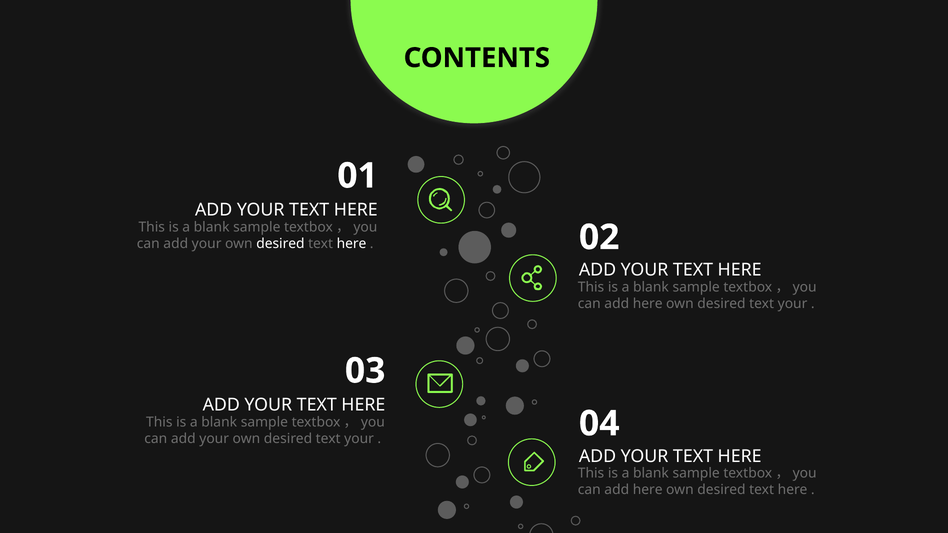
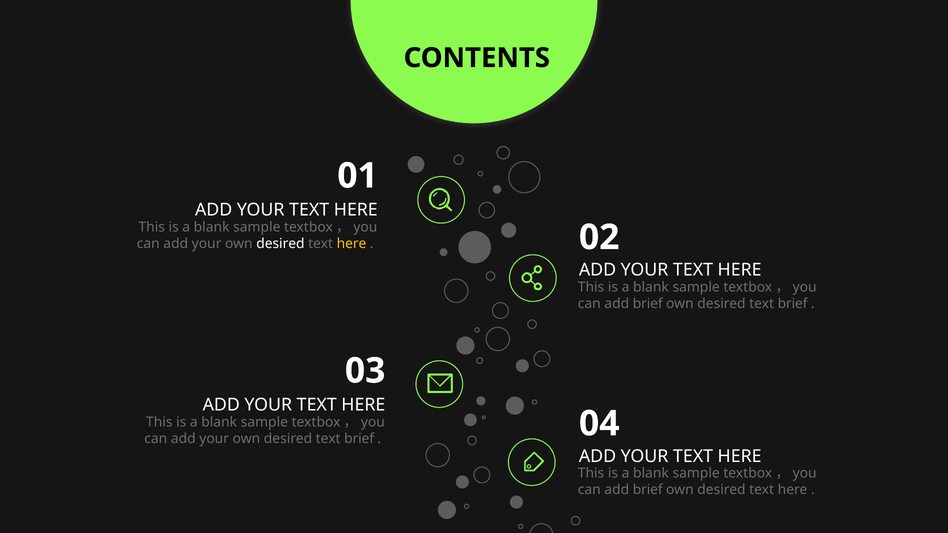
here colour: white -> yellow (352, 244)
here: here -> brief (648, 304)
your: your -> brief (793, 304)
your: your -> brief (359, 439)
here: here -> brief (648, 490)
